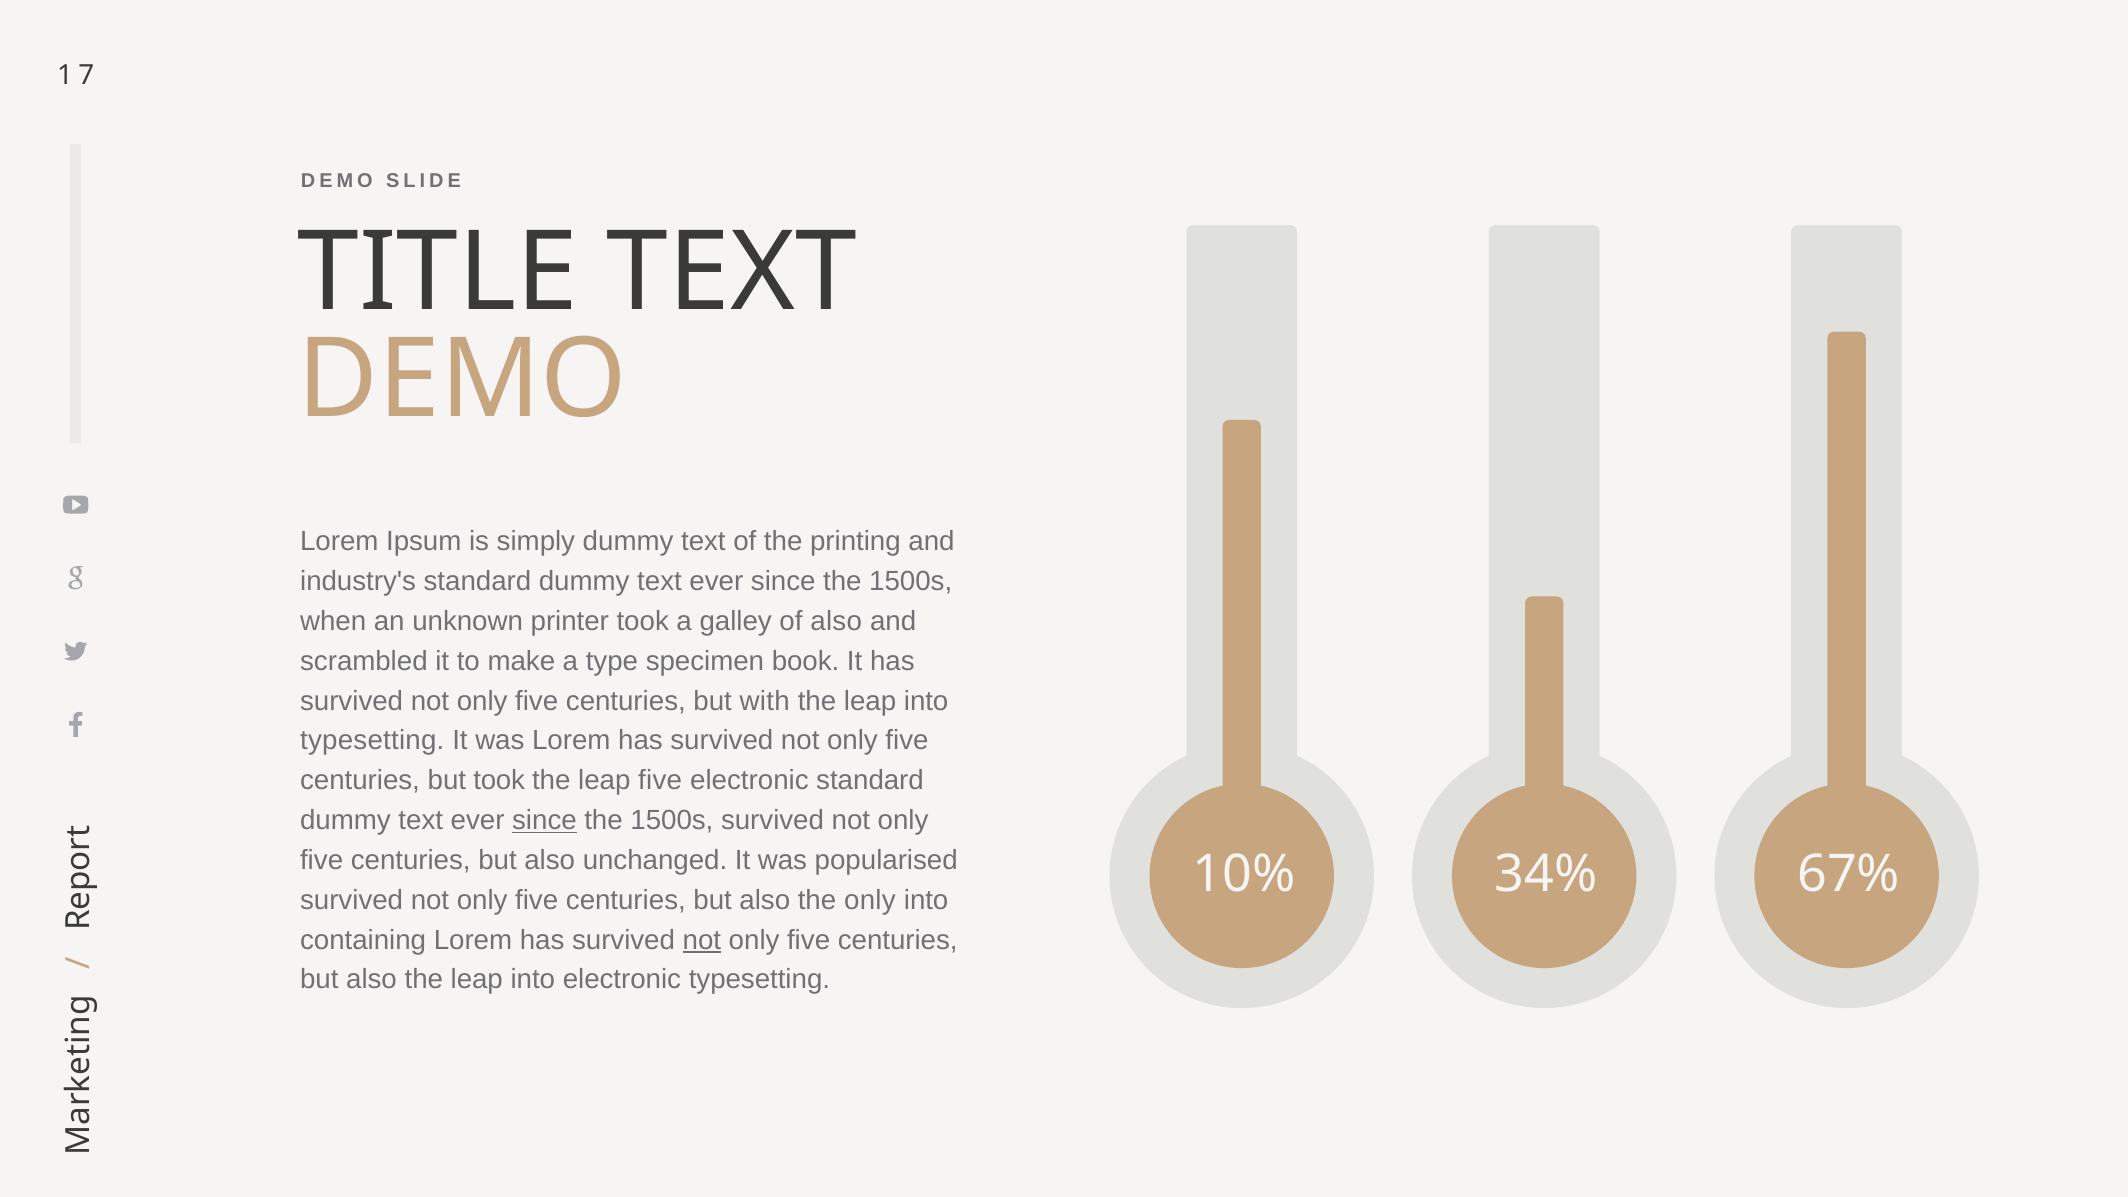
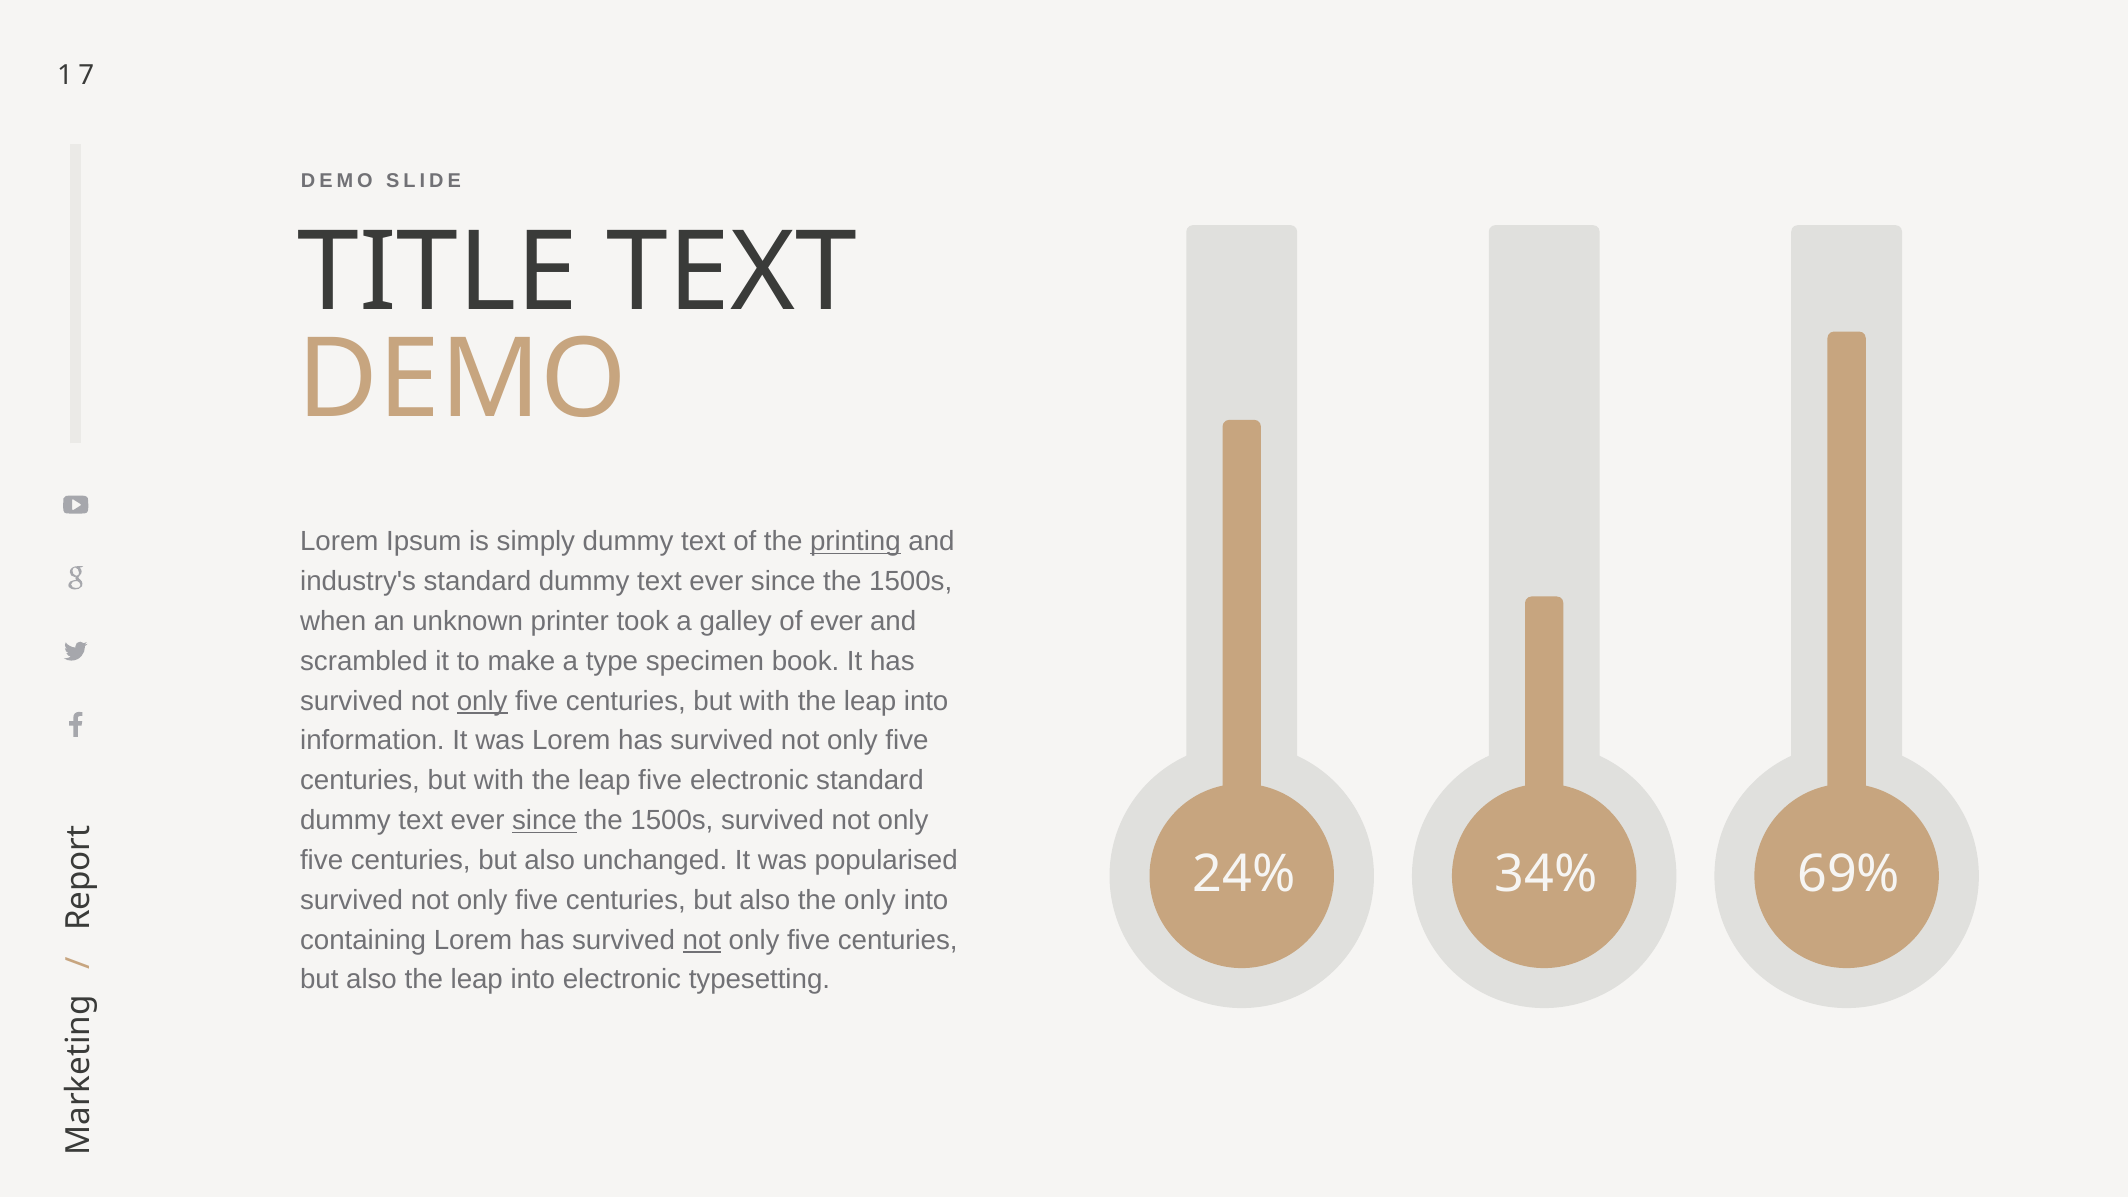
printing underline: none -> present (855, 542)
of also: also -> ever (836, 621)
only underline: none -> present (482, 701)
typesetting: typesetting -> information (372, 741)
took: took -> with (499, 781)
10%: 10% -> 24% (1244, 875)
67%: 67% -> 69% (1849, 875)
